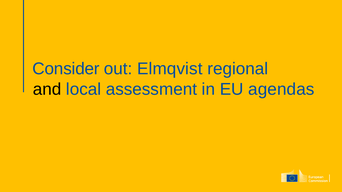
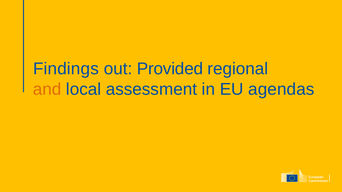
Consider: Consider -> Findings (66, 69)
Elmqvist: Elmqvist -> Provided (170, 69)
and colour: black -> orange (47, 89)
